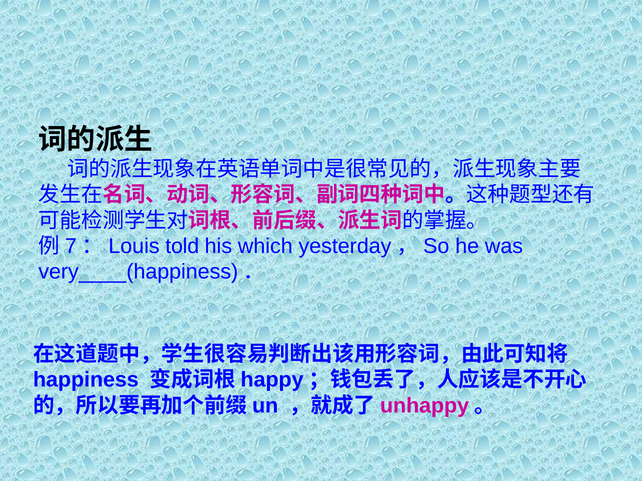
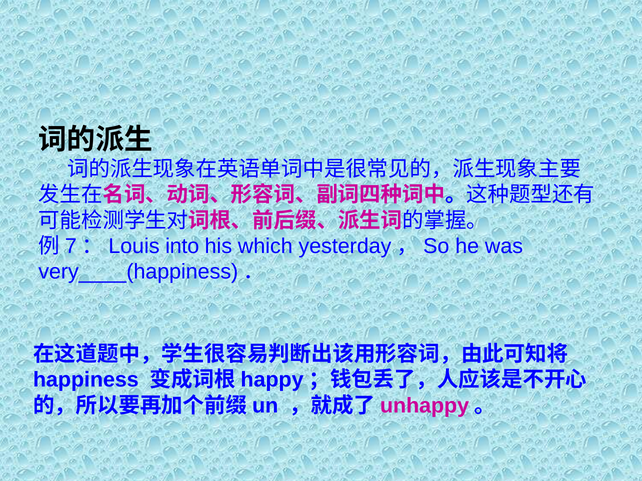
told: told -> into (182, 247)
